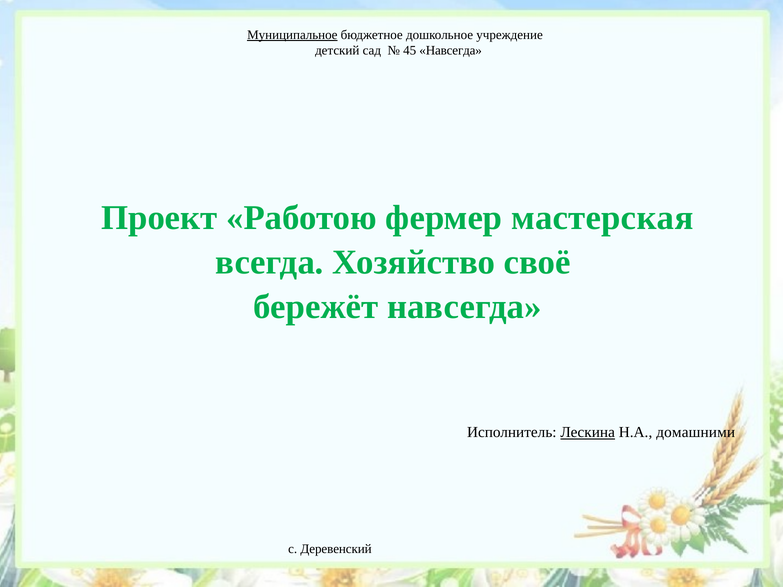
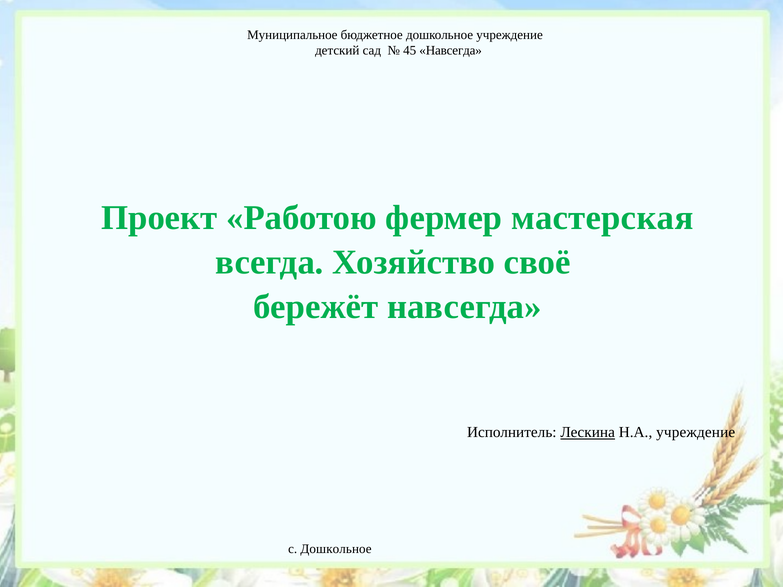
Муниципальное underline: present -> none (292, 35)
Н.А домашними: домашними -> учреждение (696, 433)
с Деревенский: Деревенский -> Дошкольное (336, 549)
